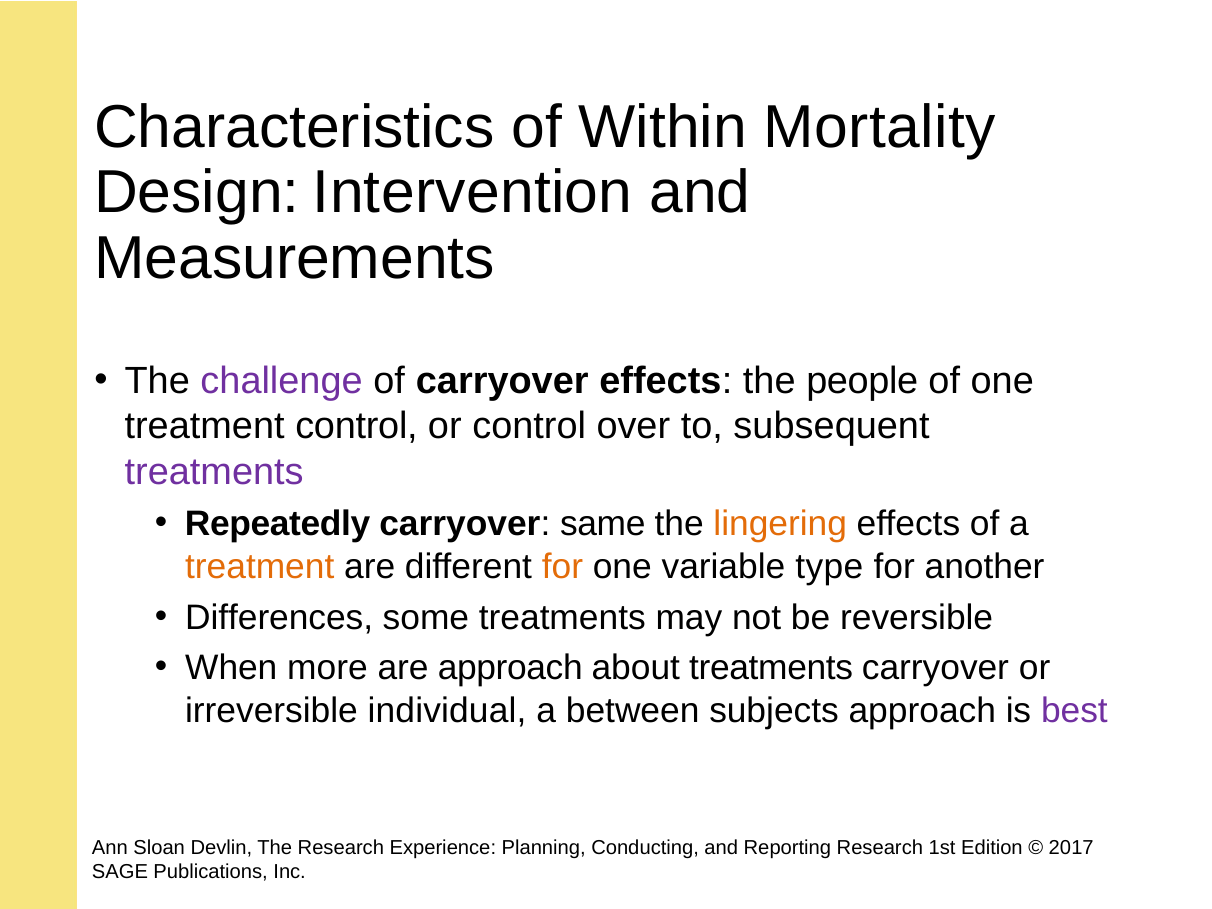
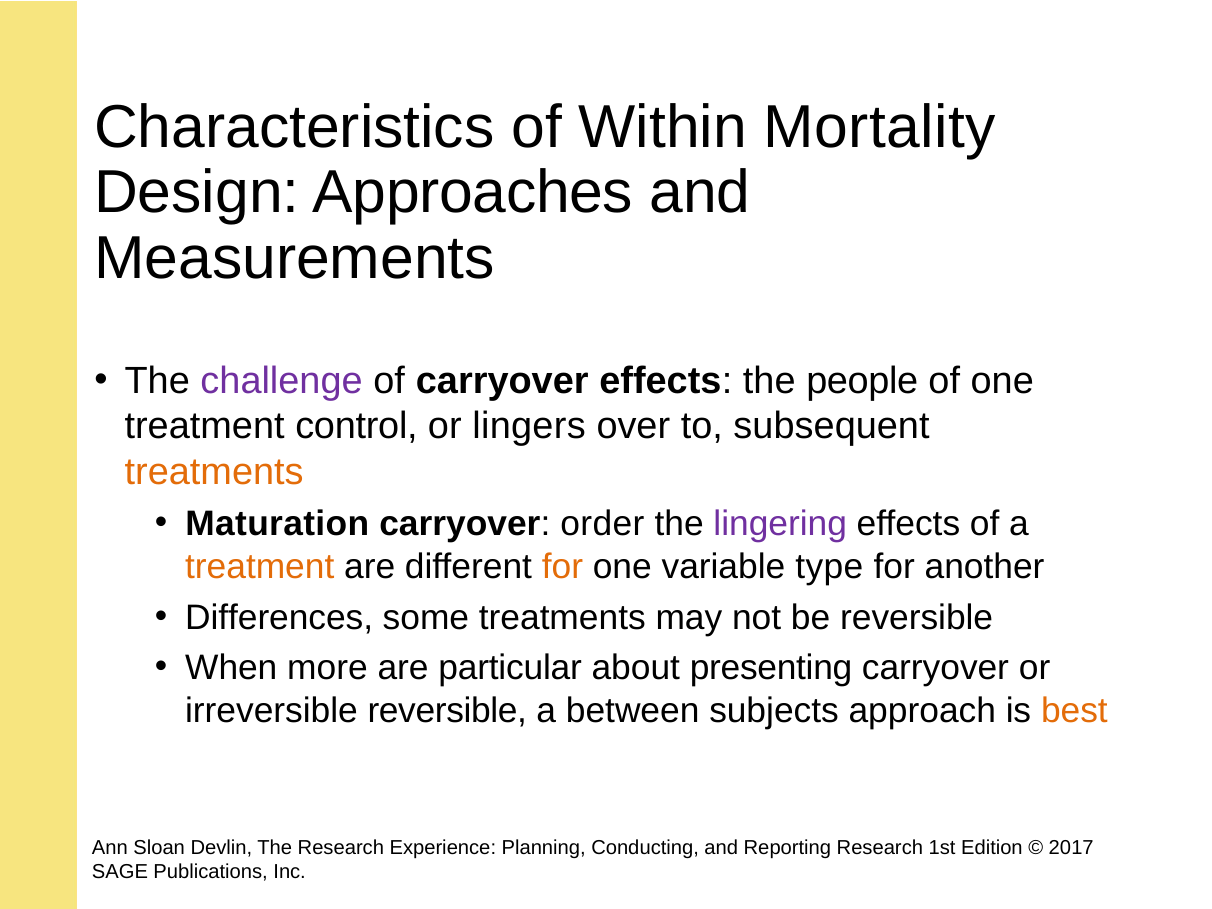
Intervention: Intervention -> Approaches (473, 193)
or control: control -> lingers (529, 426)
treatments colour: purple -> orange (214, 472)
Repeatedly: Repeatedly -> Maturation (277, 524)
same: same -> order (602, 524)
lingering colour: orange -> purple (780, 524)
are approach: approach -> particular (510, 668)
about treatments: treatments -> presenting (771, 668)
irreversible individual: individual -> reversible (447, 711)
best colour: purple -> orange (1074, 711)
